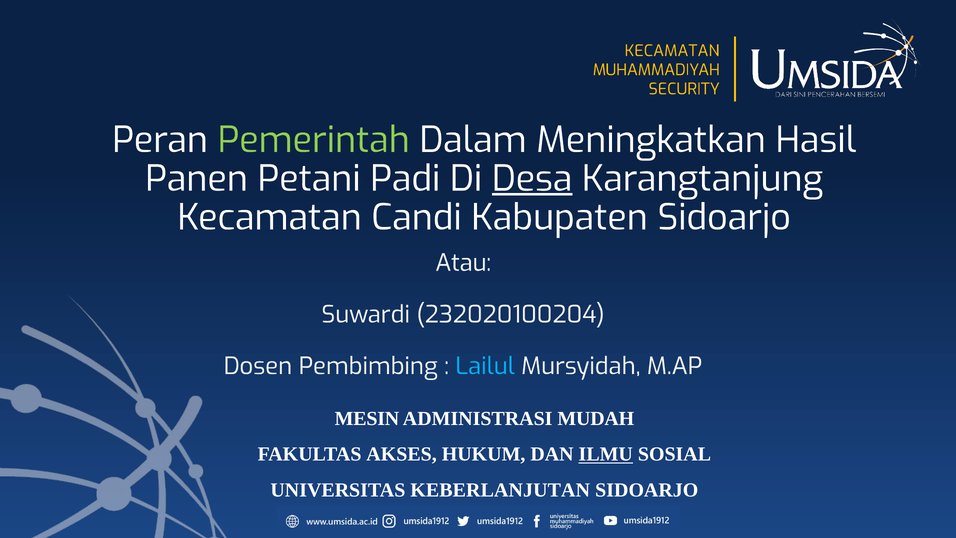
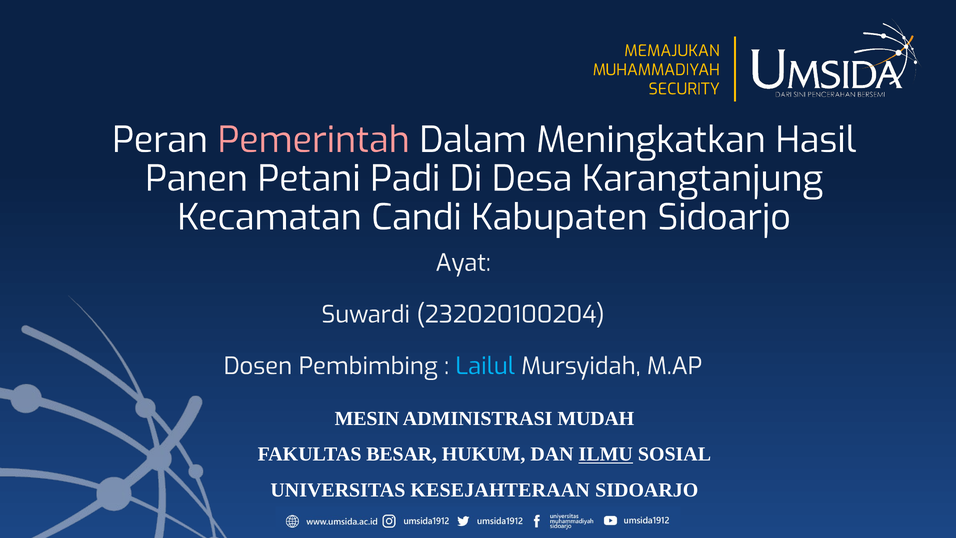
KECAMATAN: KECAMATAN -> MEMAJUKAN (672, 51)
Pemerintah colour: light green -> pink (314, 140)
Desa underline: present -> none (532, 179)
Atau: Atau -> Ayat (463, 263)
AKSES: AKSES -> BESAR (402, 454)
KEBERLANJUTAN: KEBERLANJUTAN -> KESEJAHTERAAN (500, 490)
